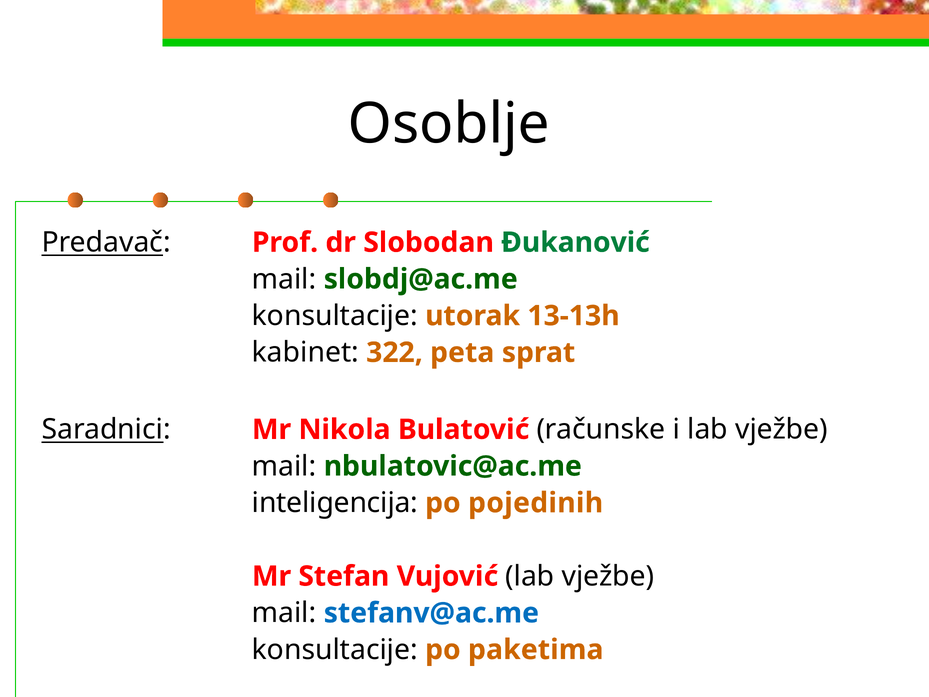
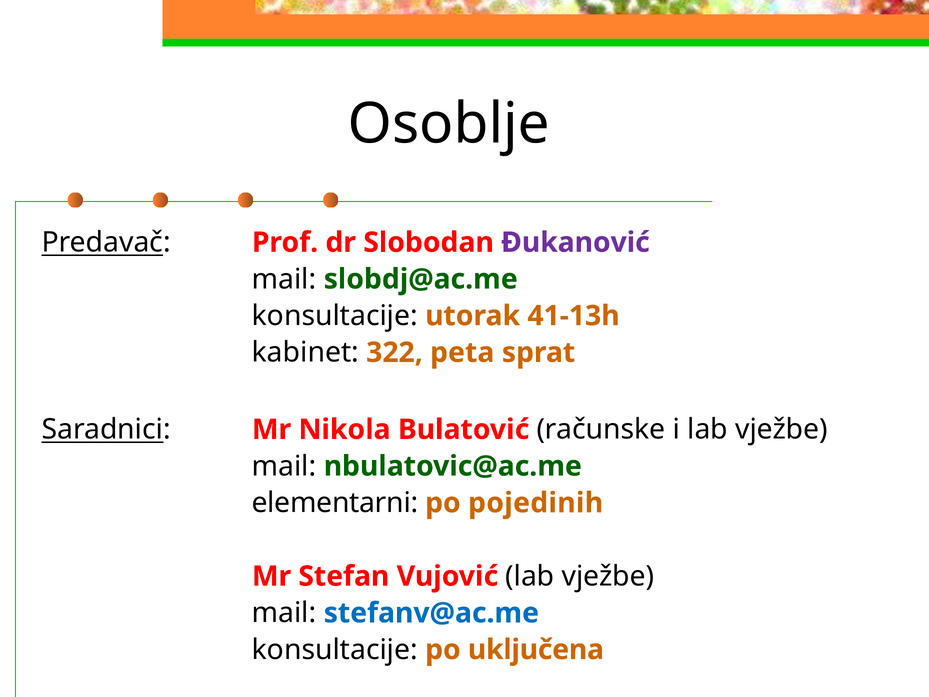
Đukanović colour: green -> purple (575, 242)
13-13h: 13-13h -> 41-13h (574, 316)
inteligencija: inteligencija -> elementarni (335, 503)
paketima: paketima -> uključena (536, 649)
